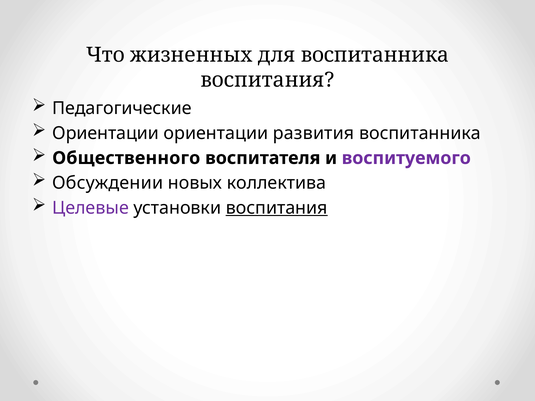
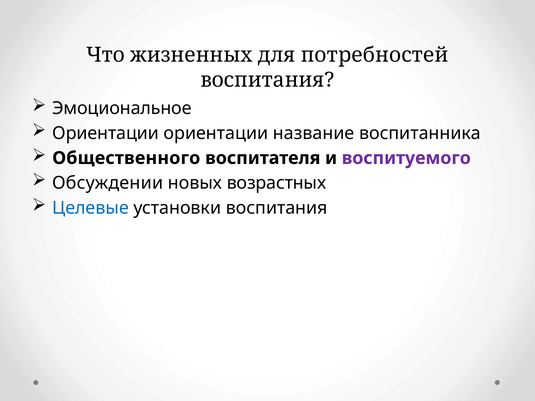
для воспитанника: воспитанника -> потребностей (375, 55)
Педагогические: Педагогические -> Эмоциональное (122, 108)
развития: развития -> название (314, 133)
коллектива: коллектива -> возрастных (276, 183)
Целевые colour: purple -> blue (91, 208)
воспитания underline: present -> none (277, 208)
